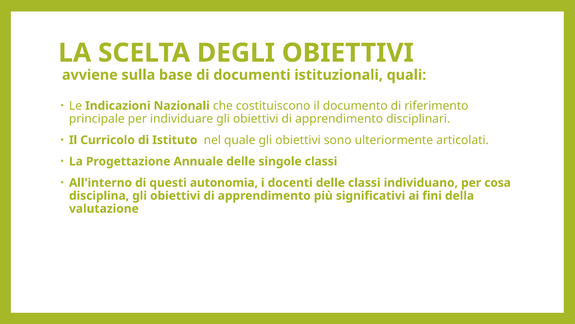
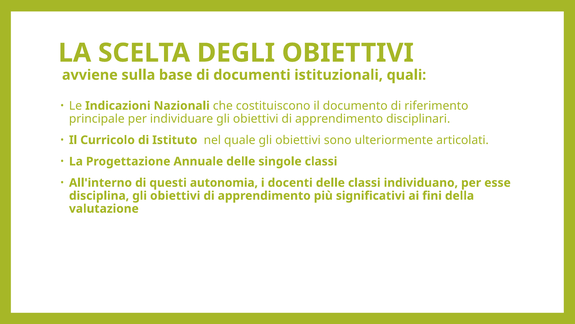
cosa: cosa -> esse (498, 182)
